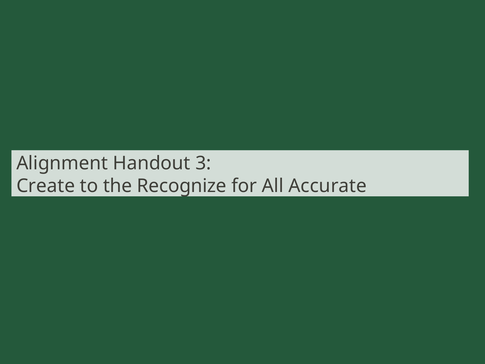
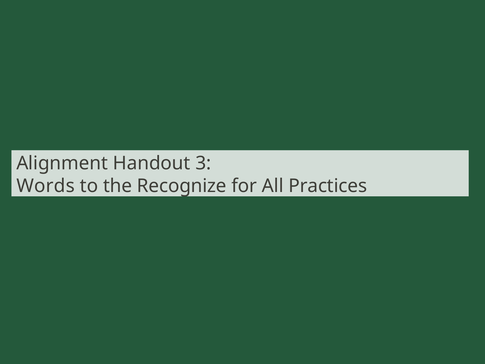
Create: Create -> Words (46, 186)
Accurate: Accurate -> Practices (328, 186)
